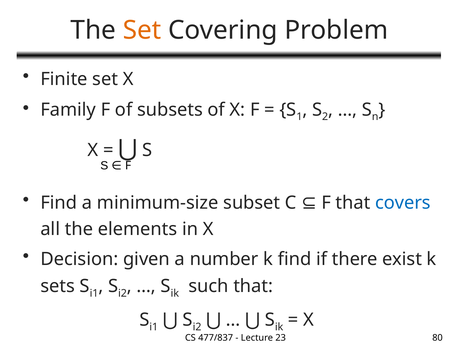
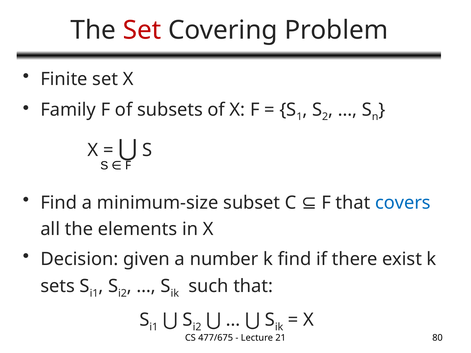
Set colour: orange -> red (142, 30)
477/837: 477/837 -> 477/675 (216, 338)
23: 23 -> 21 (281, 338)
